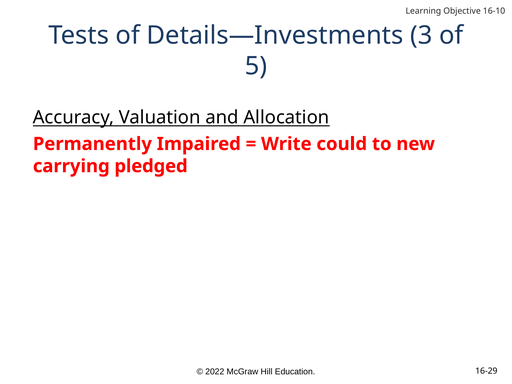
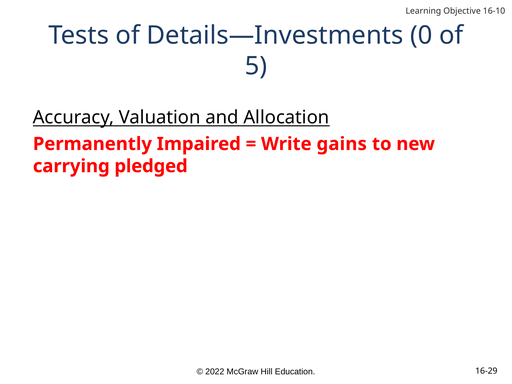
3: 3 -> 0 (421, 35)
could: could -> gains (342, 144)
